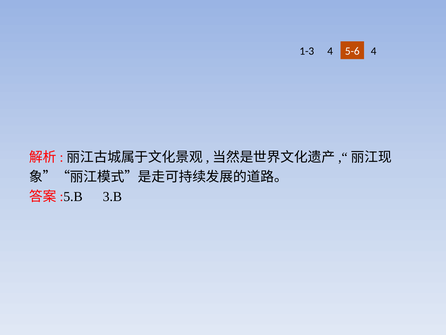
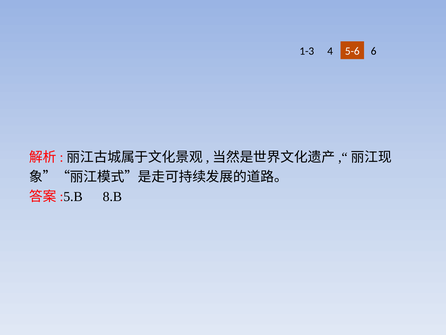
5-6 4: 4 -> 6 (374, 51)
3.B: 3.B -> 8.B (112, 196)
